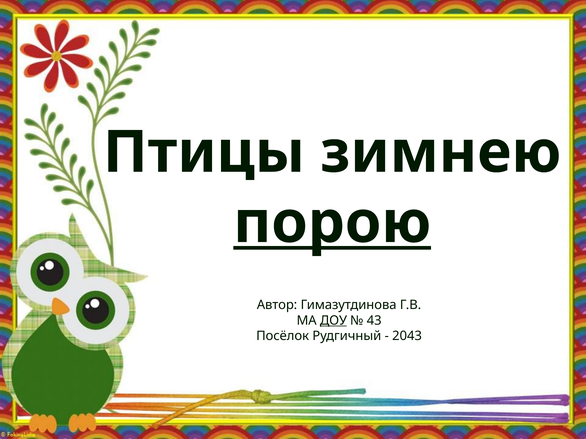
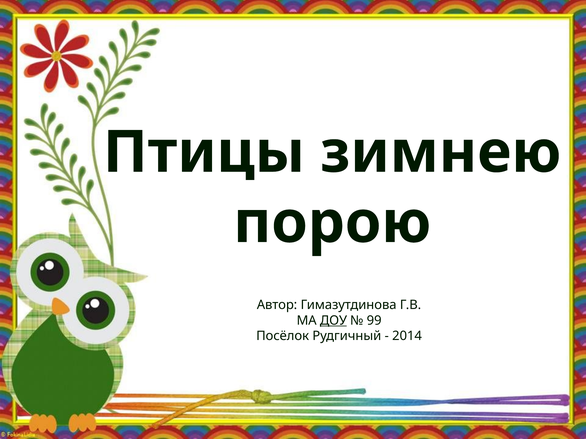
порою underline: present -> none (332, 223)
43: 43 -> 99 (374, 321)
2043: 2043 -> 2014 (407, 336)
